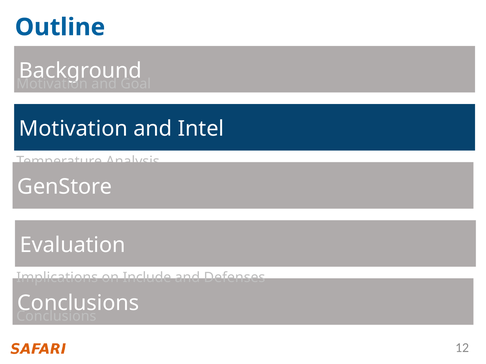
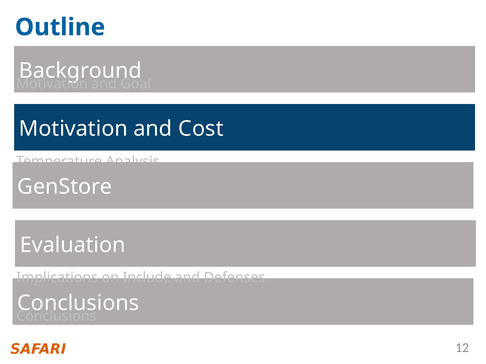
Intel: Intel -> Cost (201, 129)
